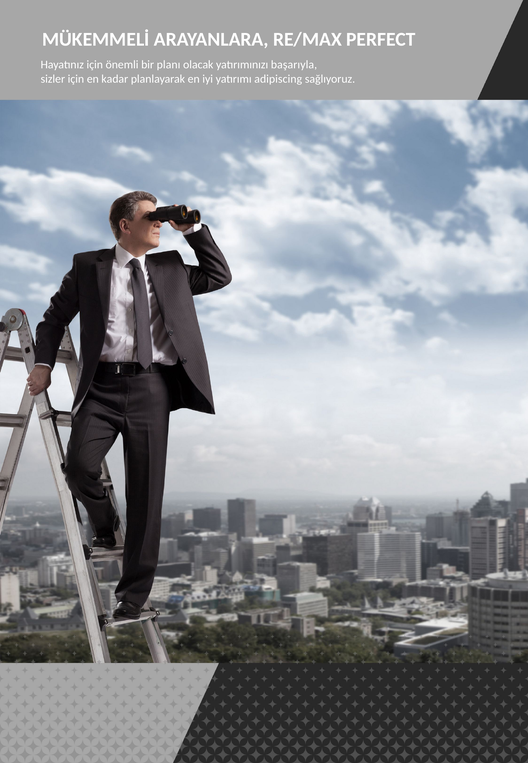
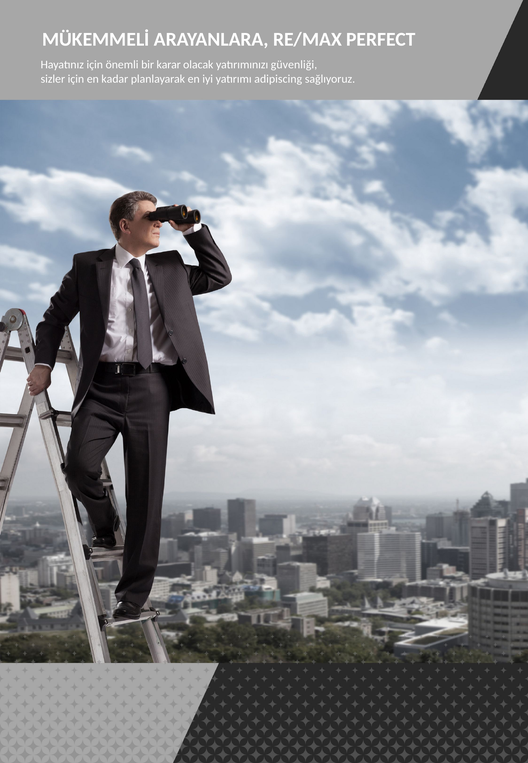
planı: planı -> karar (169, 65)
başarıyla: başarıyla -> güvenliği (294, 65)
